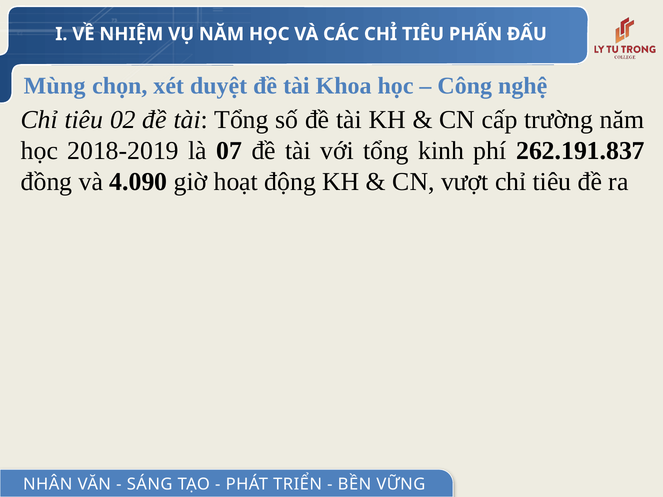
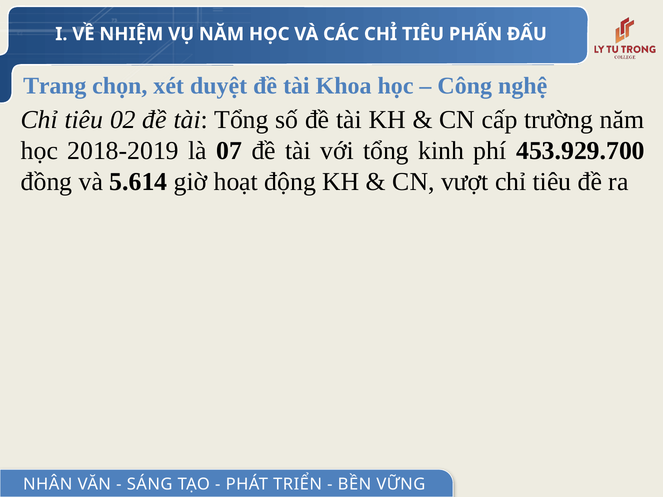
Mùng: Mùng -> Trang (55, 86)
262.191.837: 262.191.837 -> 453.929.700 (580, 151)
4.090: 4.090 -> 5.614 (138, 182)
